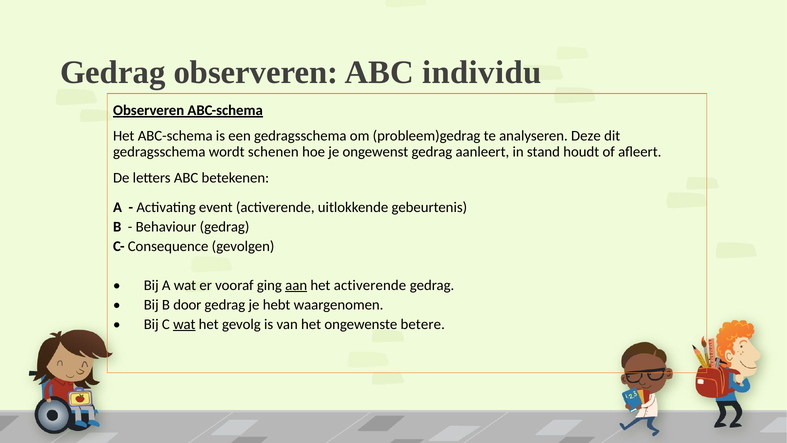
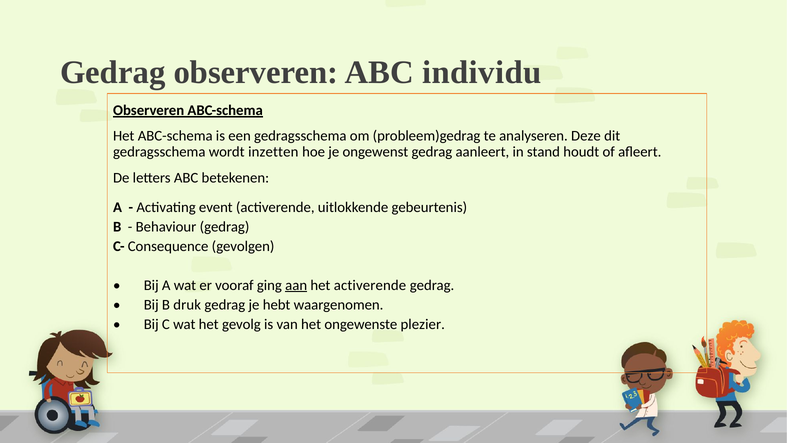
schenen: schenen -> inzetten (273, 152)
door: door -> druk (187, 305)
wat underline: present -> none (184, 324)
betere: betere -> plezier (423, 324)
